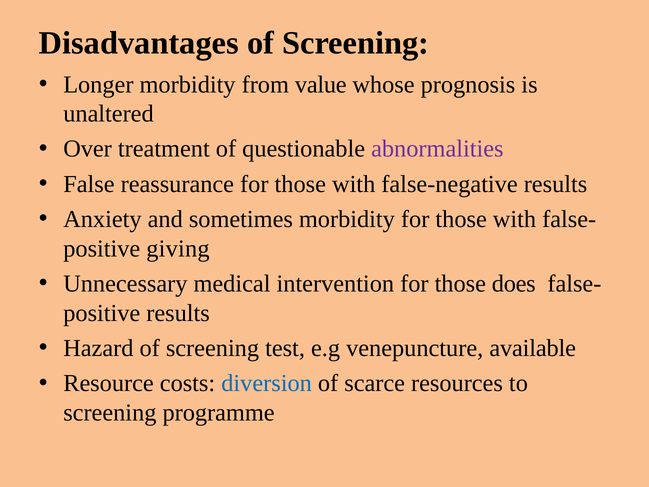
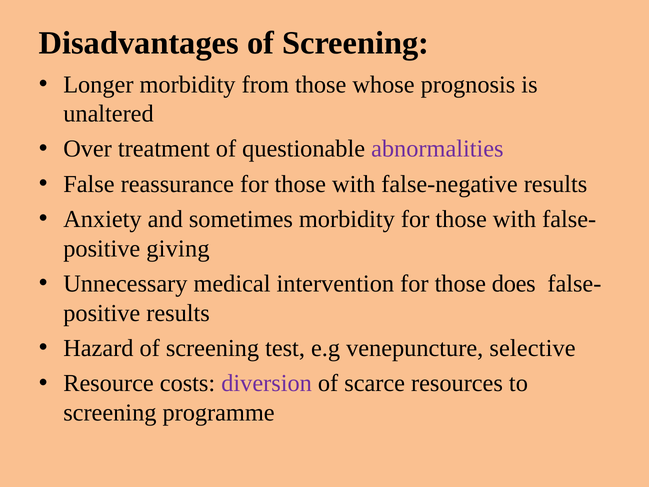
from value: value -> those (321, 84)
available: available -> selective (533, 348)
diversion colour: blue -> purple (267, 383)
